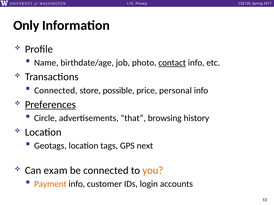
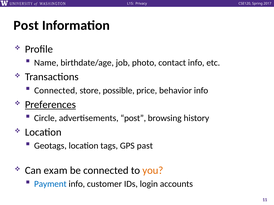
Only: Only -> Post (26, 25)
contact underline: present -> none (172, 63)
personal: personal -> behavior (176, 91)
advertisements that: that -> post (133, 118)
next: next -> past (145, 146)
Payment colour: orange -> blue (50, 184)
